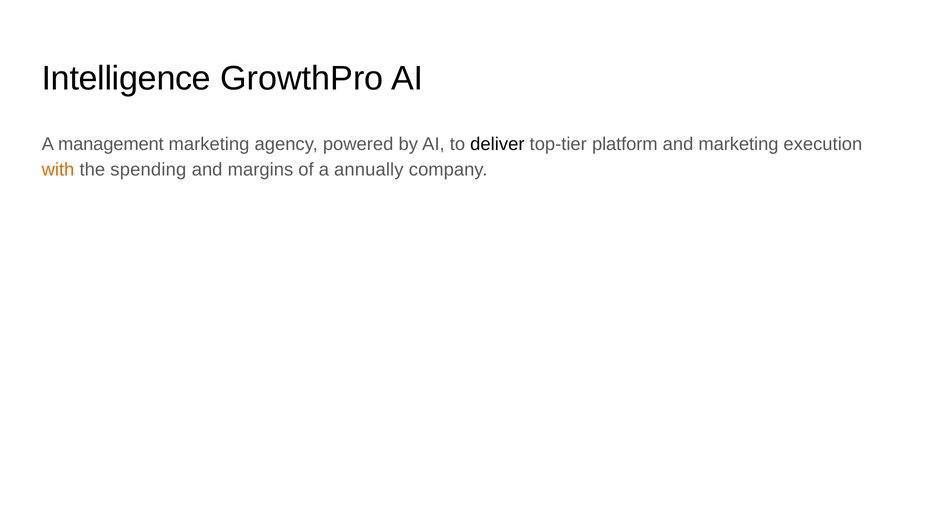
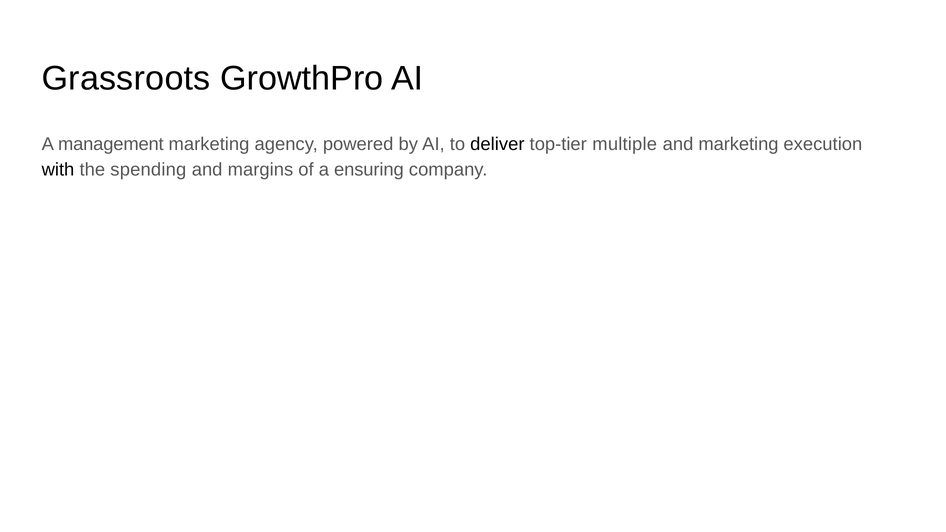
Intelligence: Intelligence -> Grassroots (126, 78)
platform: platform -> multiple (625, 144)
with colour: orange -> black (58, 170)
annually: annually -> ensuring (369, 170)
